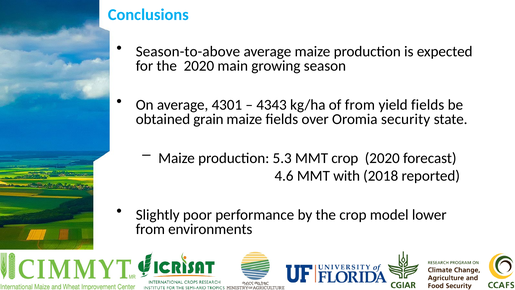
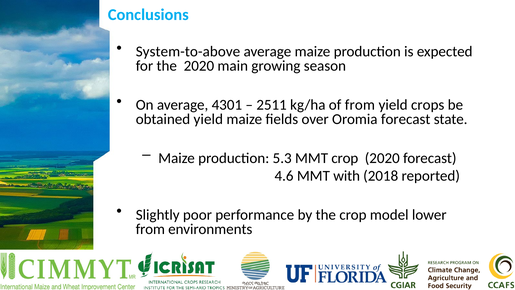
Season-to-above: Season-to-above -> System-to-above (188, 52)
4343: 4343 -> 2511 (272, 105)
yield fields: fields -> crops (428, 105)
obtained grain: grain -> yield (208, 119)
Oromia security: security -> forecast (406, 119)
